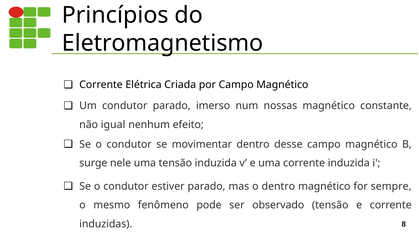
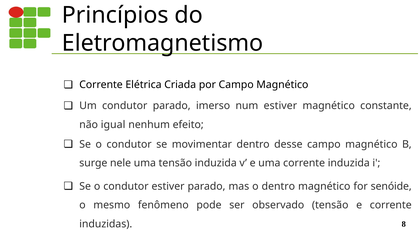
num nossas: nossas -> estiver (280, 106)
sempre: sempre -> senóide (391, 186)
